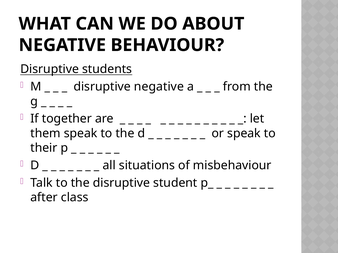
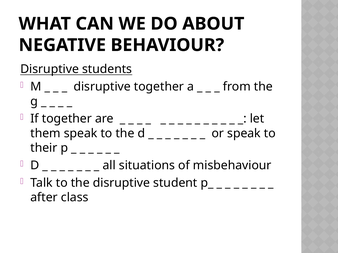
disruptive negative: negative -> together (159, 87)
